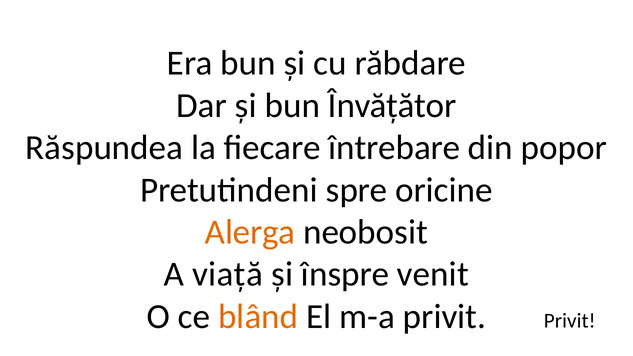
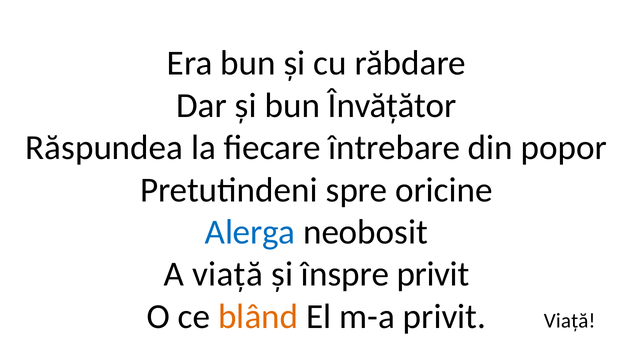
Alerga colour: orange -> blue (250, 232)
înspre venit: venit -> privit (433, 274)
privit Privit: Privit -> Viață (570, 321)
